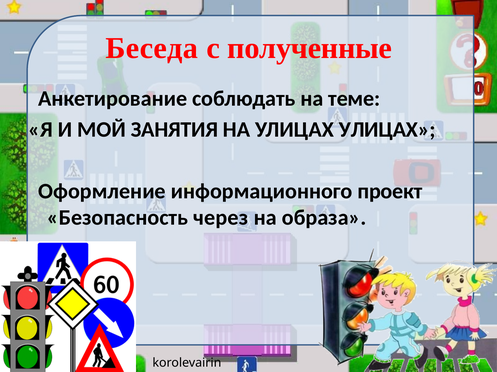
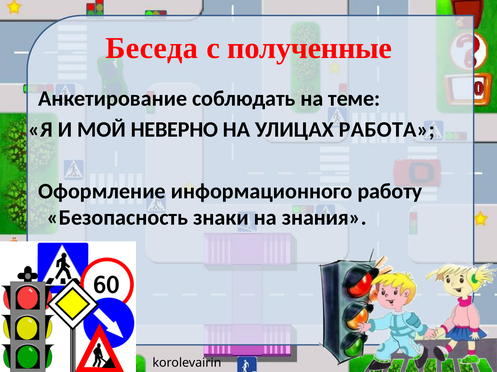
ЗАНЯТИЯ: ЗАНЯТИЯ -> НЕВЕРНО (174, 130)
УЛИЦАХ УЛИЦАХ: УЛИЦАХ -> РАБОТА (387, 130)
проект: проект -> работу (390, 192)
через: через -> знаки (221, 218)
образа: образа -> знания (324, 218)
